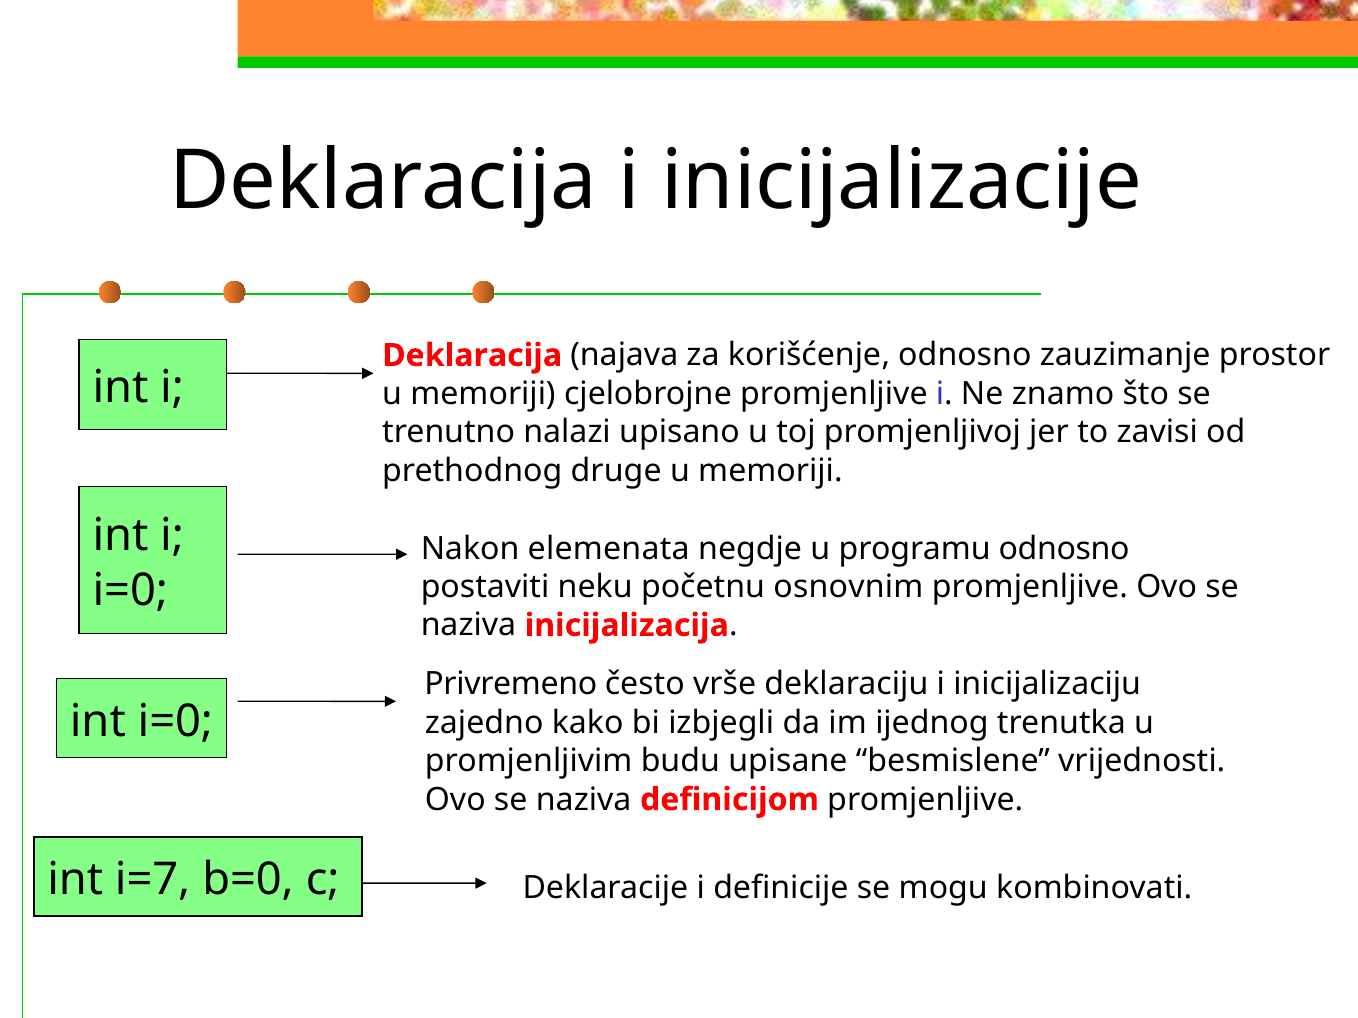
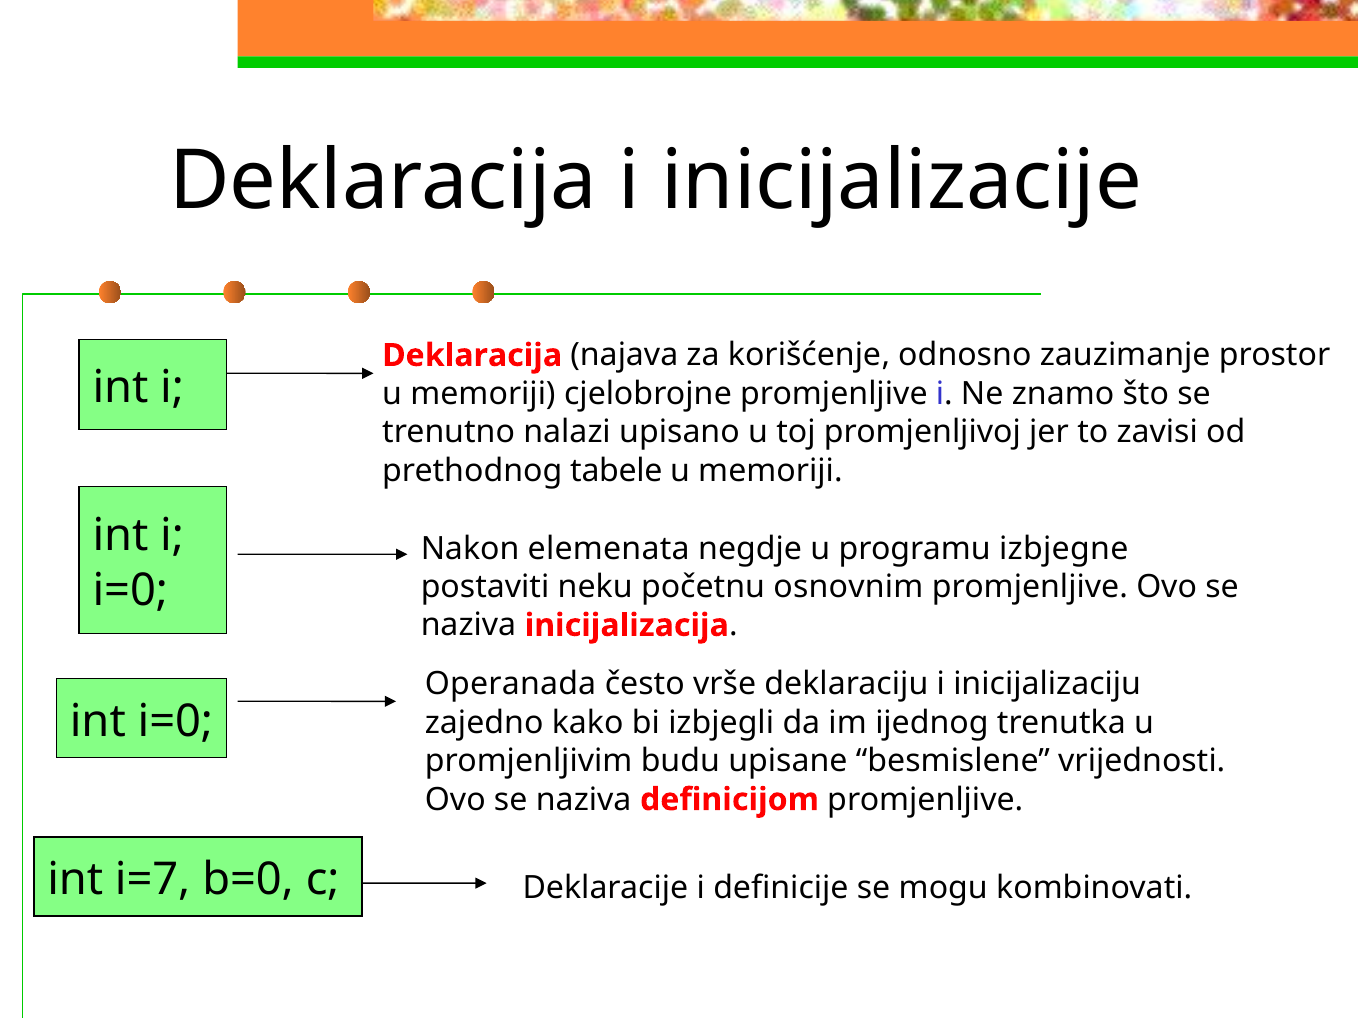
druge: druge -> tabele (616, 471)
programu odnosno: odnosno -> izbjegne (1064, 549)
Privremeno: Privremeno -> Operanada (511, 685)
